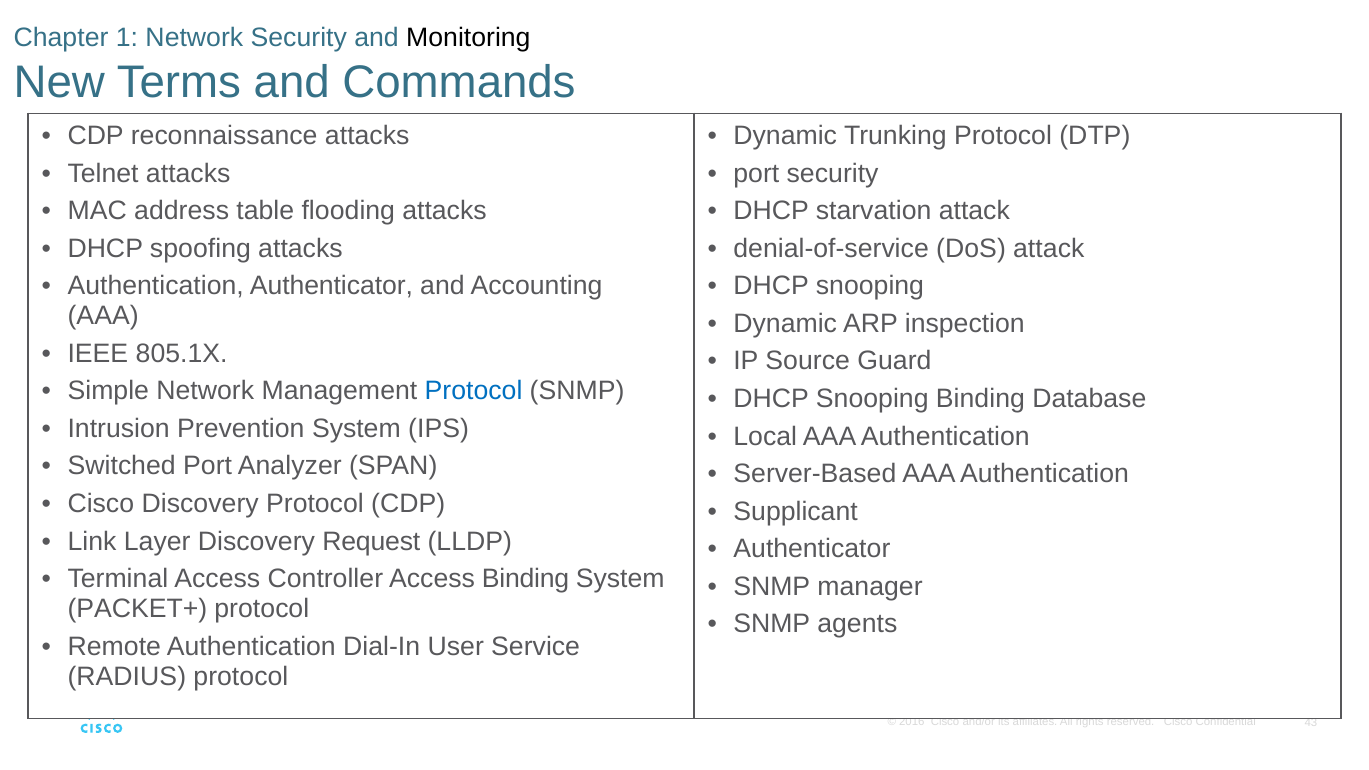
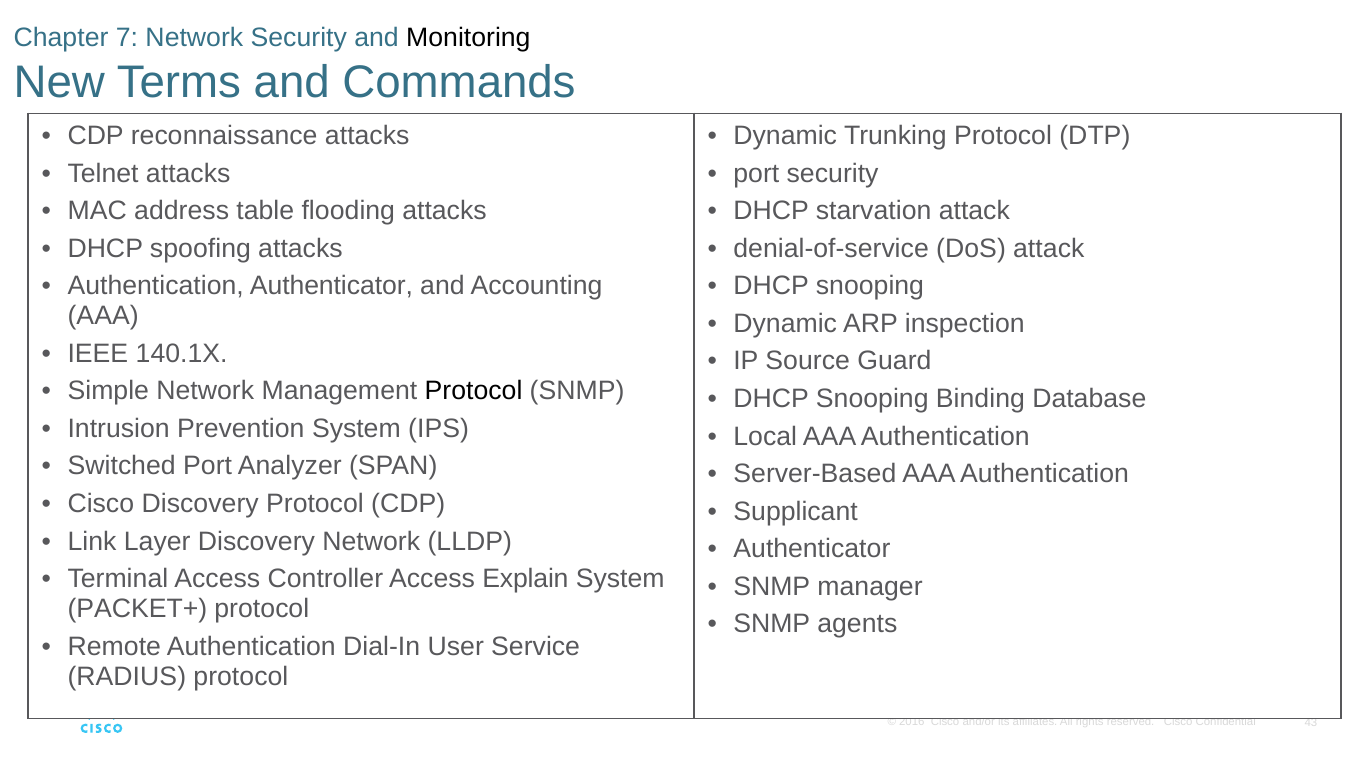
1: 1 -> 7 (127, 37)
805.1X: 805.1X -> 140.1X (182, 354)
Protocol colour: blue -> black (474, 391)
Discovery Request: Request -> Network (371, 541)
Access Binding: Binding -> Explain (525, 579)
